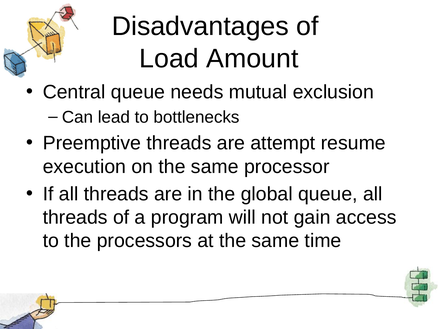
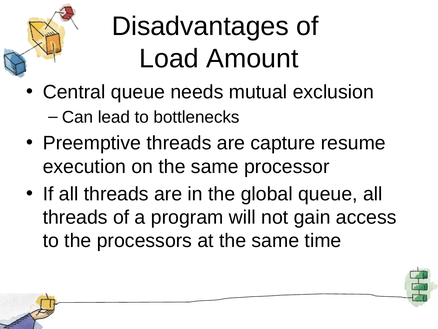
attempt: attempt -> capture (283, 143)
